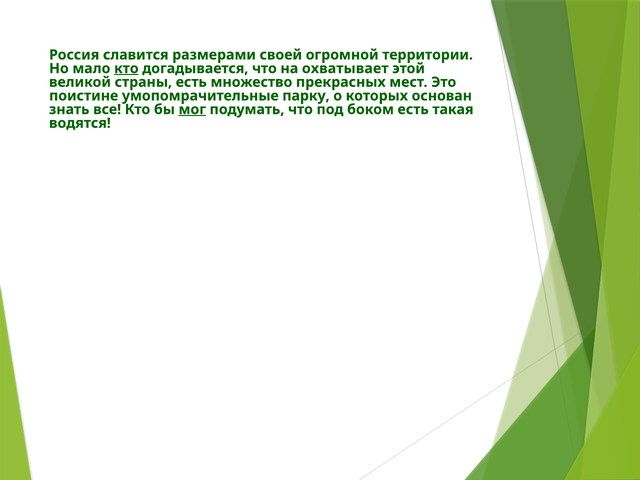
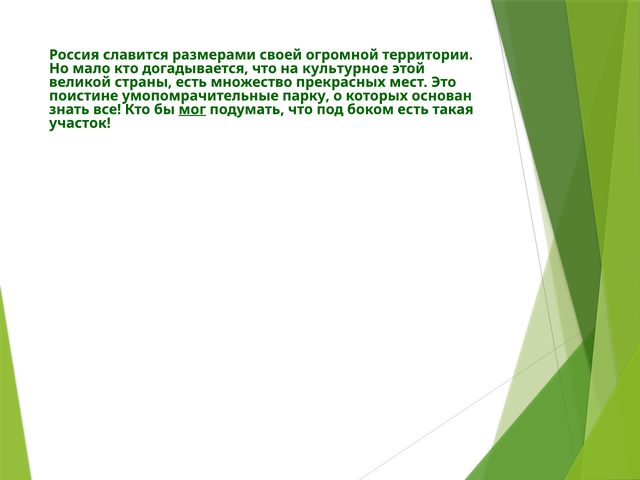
кто underline: present -> none (126, 68)
охватывает: охватывает -> культурное (345, 68)
водятся: водятся -> участок (80, 123)
